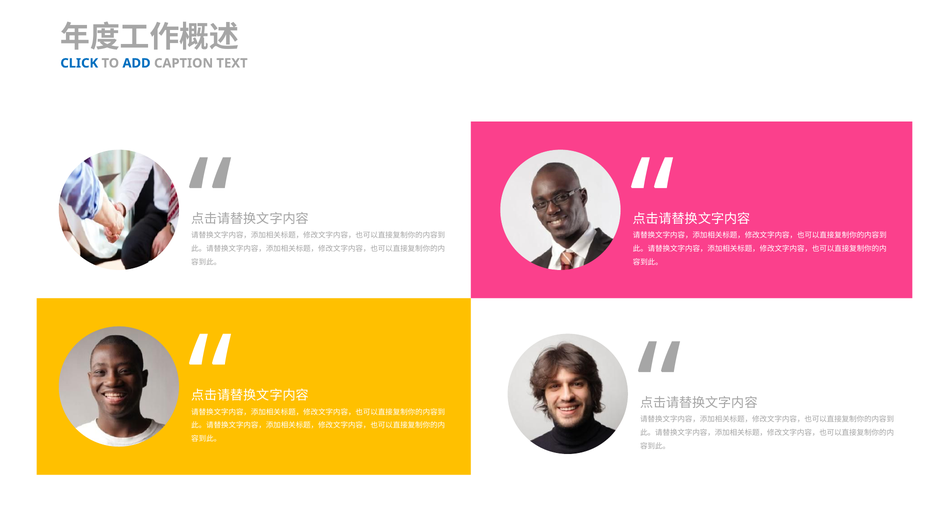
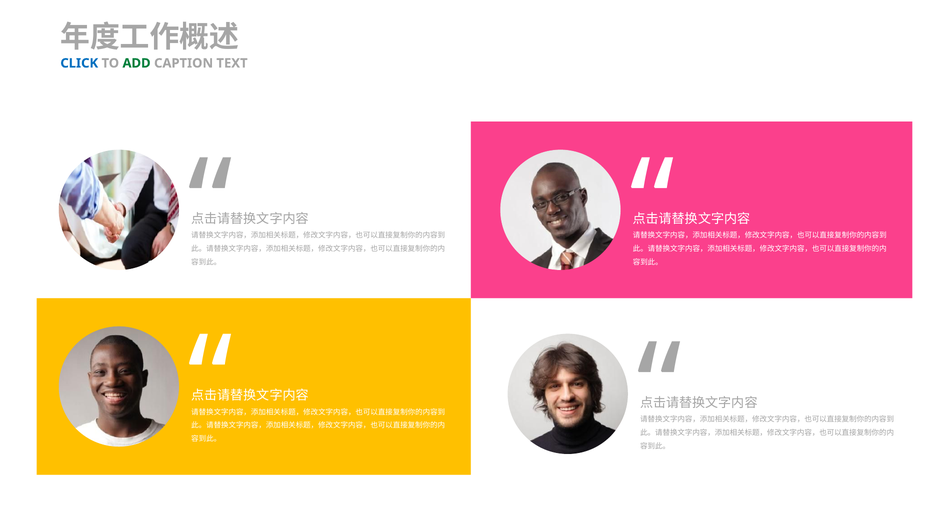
ADD colour: blue -> green (137, 63)
